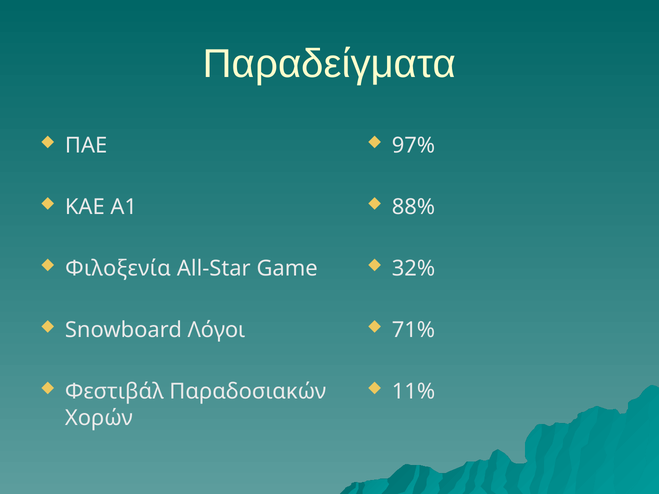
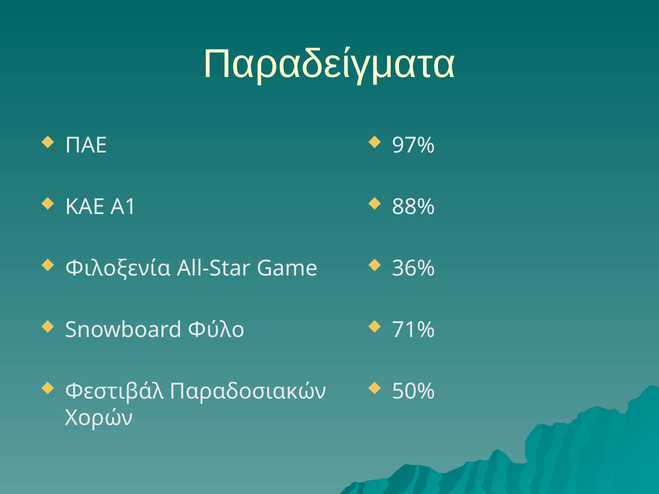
32%: 32% -> 36% (413, 269)
Λόγοι: Λόγοι -> Φύλο (216, 330)
11%: 11% -> 50% (413, 392)
